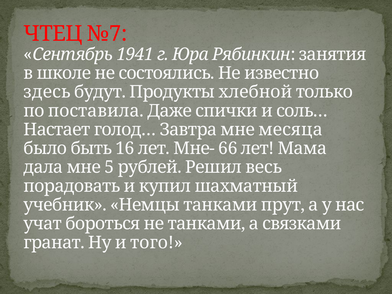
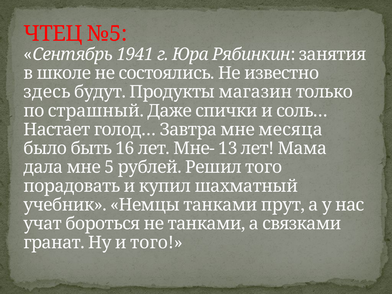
№7: №7 -> №5 (107, 34)
хлебной: хлебной -> магазин (255, 92)
поставила: поставила -> страшный (96, 111)
66: 66 -> 13 (228, 148)
Решил весь: весь -> того (264, 167)
